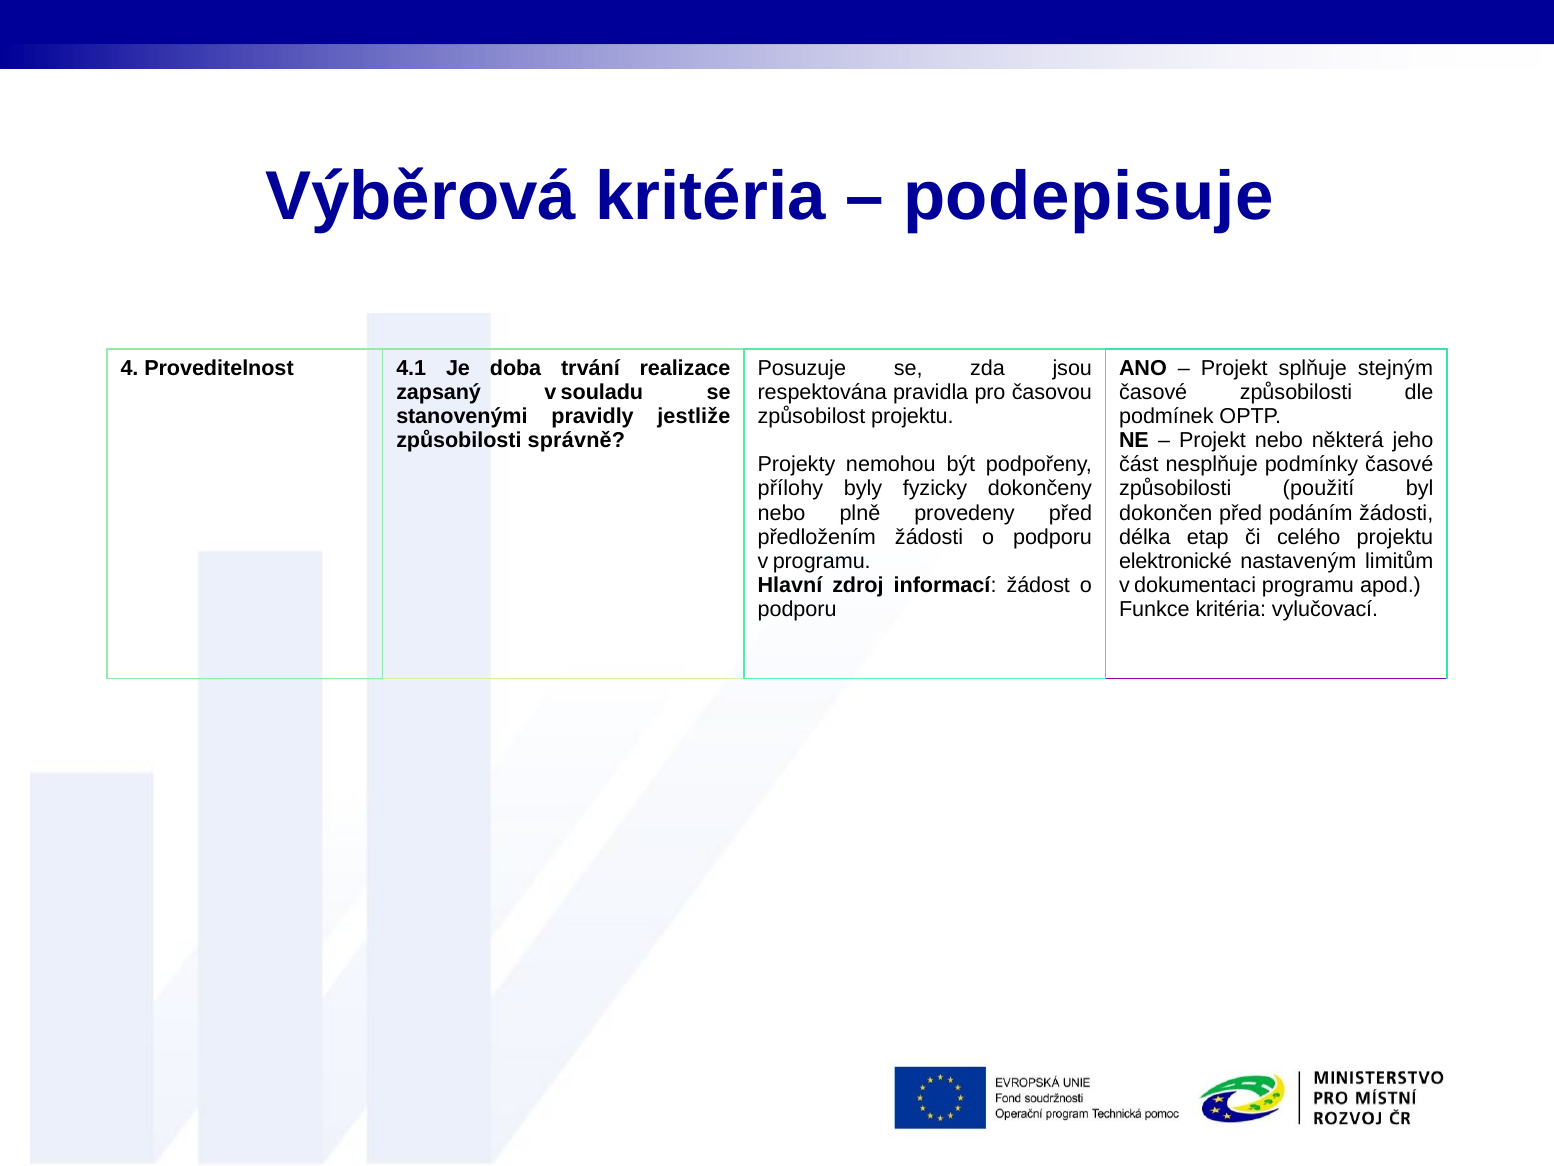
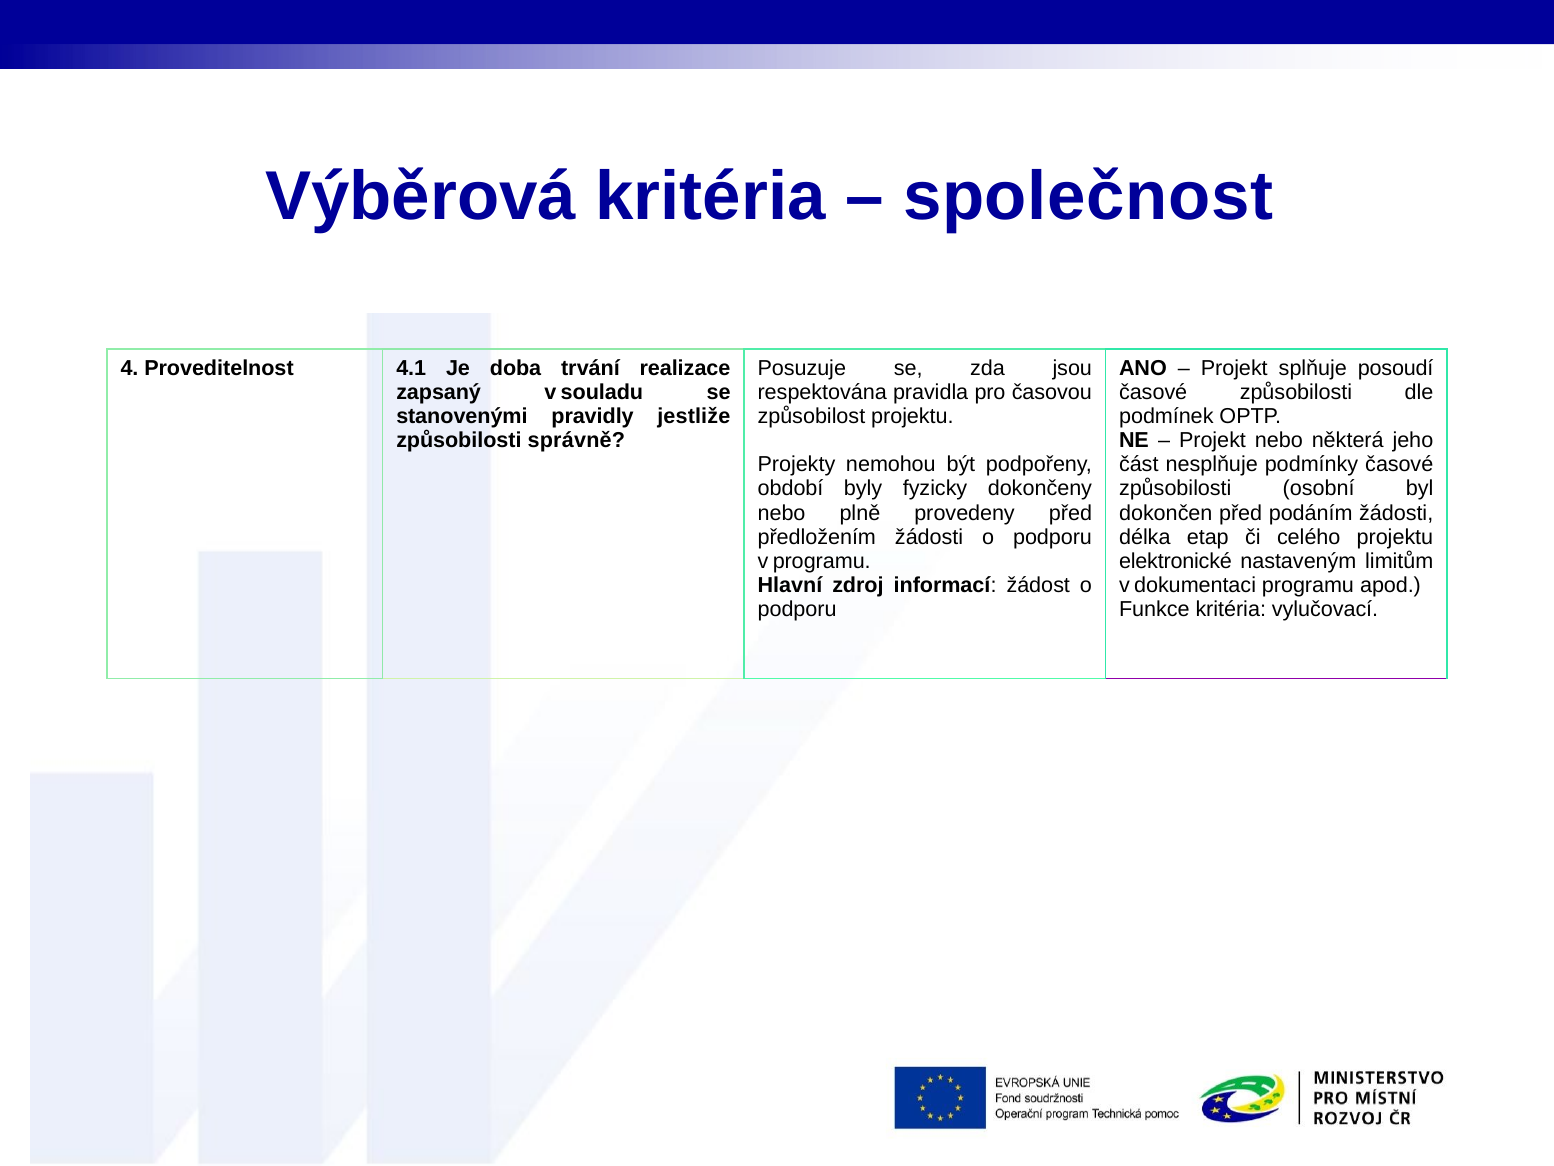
podepisuje: podepisuje -> společnost (1088, 196)
stejným: stejným -> posoudí (1396, 368)
přílohy: přílohy -> období (791, 489)
použití: použití -> osobní (1319, 489)
